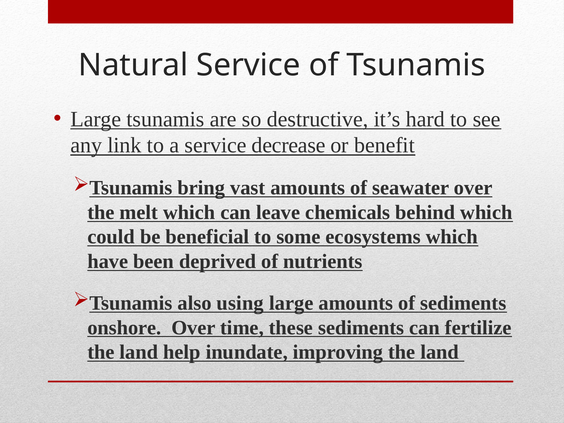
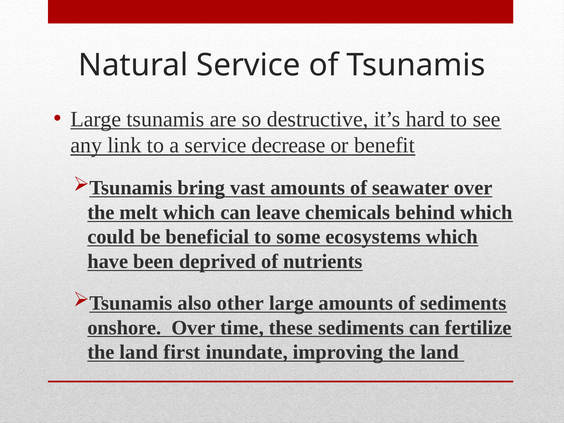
using: using -> other (240, 303)
help: help -> first (182, 352)
